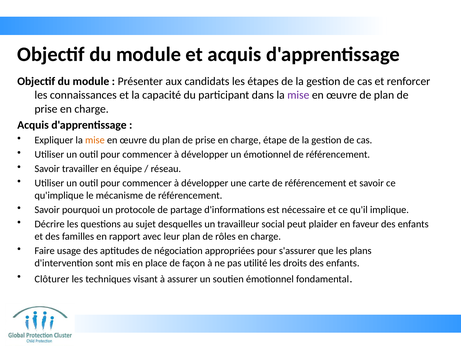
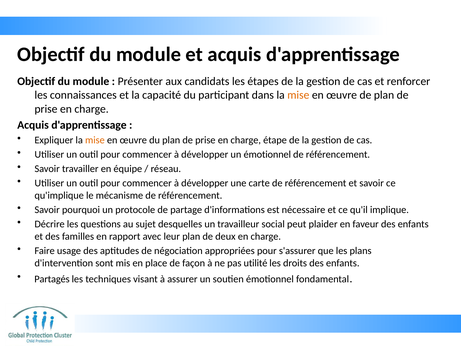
mise colour: purple -> orange (298, 95)
rôles: rôles -> deux (225, 236)
Clôturer: Clôturer -> Partagés (52, 279)
